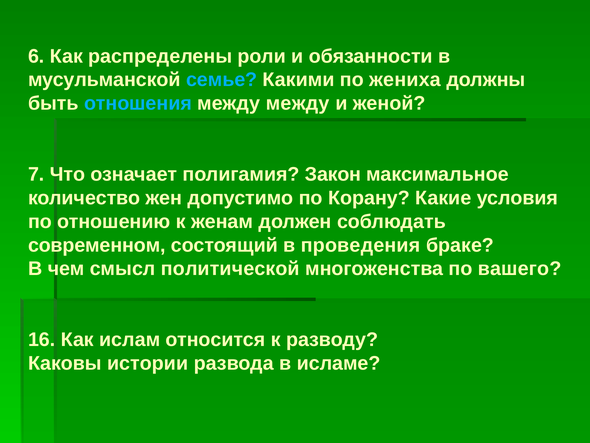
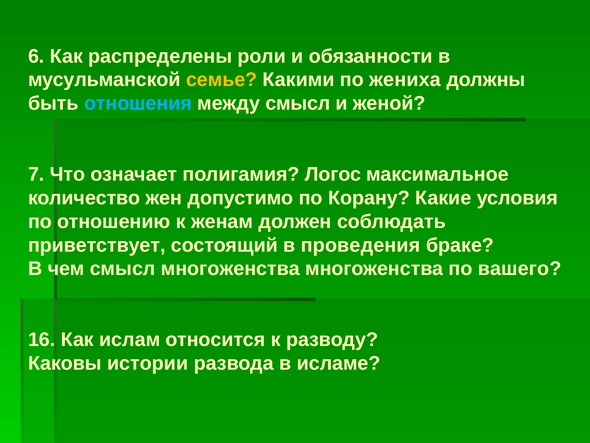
семье colour: light blue -> yellow (222, 80)
между между: между -> смысл (298, 103)
Закон: Закон -> Логос (333, 174)
современном: современном -> приветствует (97, 245)
смысл политической: политической -> многоженства (230, 269)
